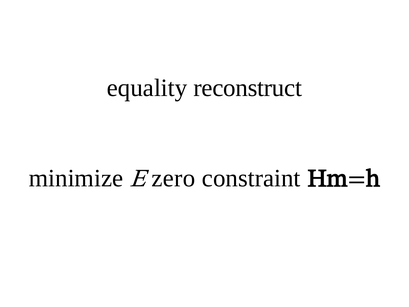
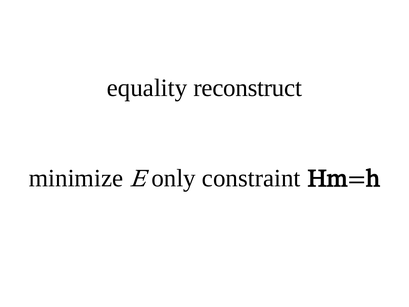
zero: zero -> only (174, 178)
